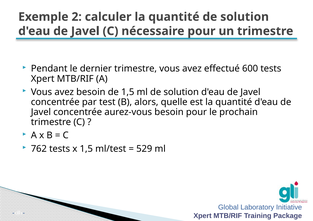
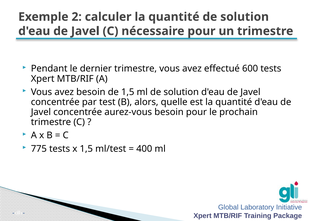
762: 762 -> 775 (39, 149)
529: 529 -> 400 (144, 149)
